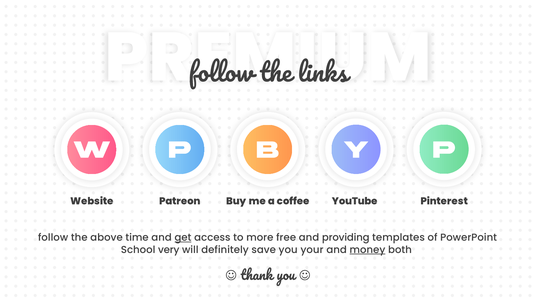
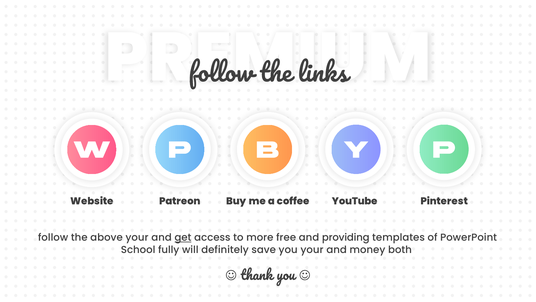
above time: time -> your (137, 237)
very: very -> fully (169, 249)
money underline: present -> none (367, 249)
